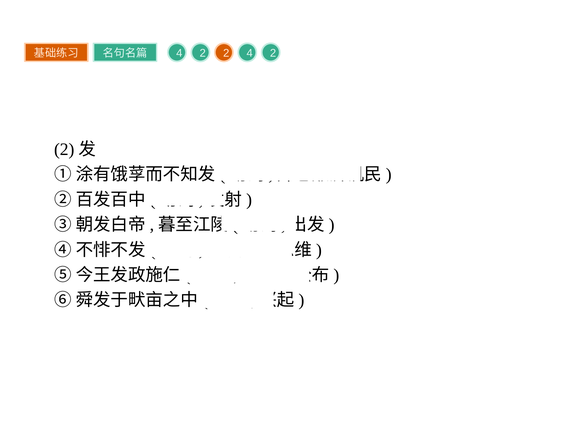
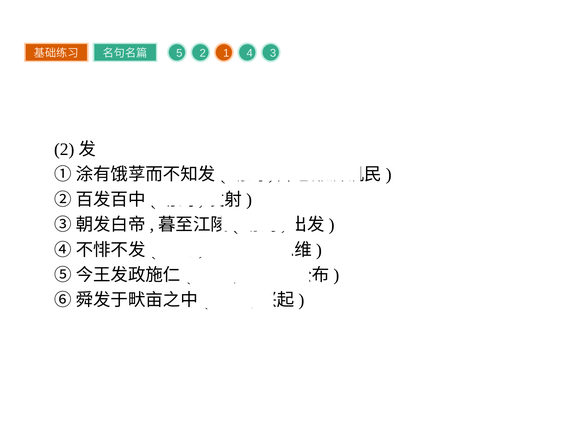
4: 4 -> 5 (179, 53)
2 2: 2 -> 1 (226, 53)
2: 2 -> 3 (273, 53)
